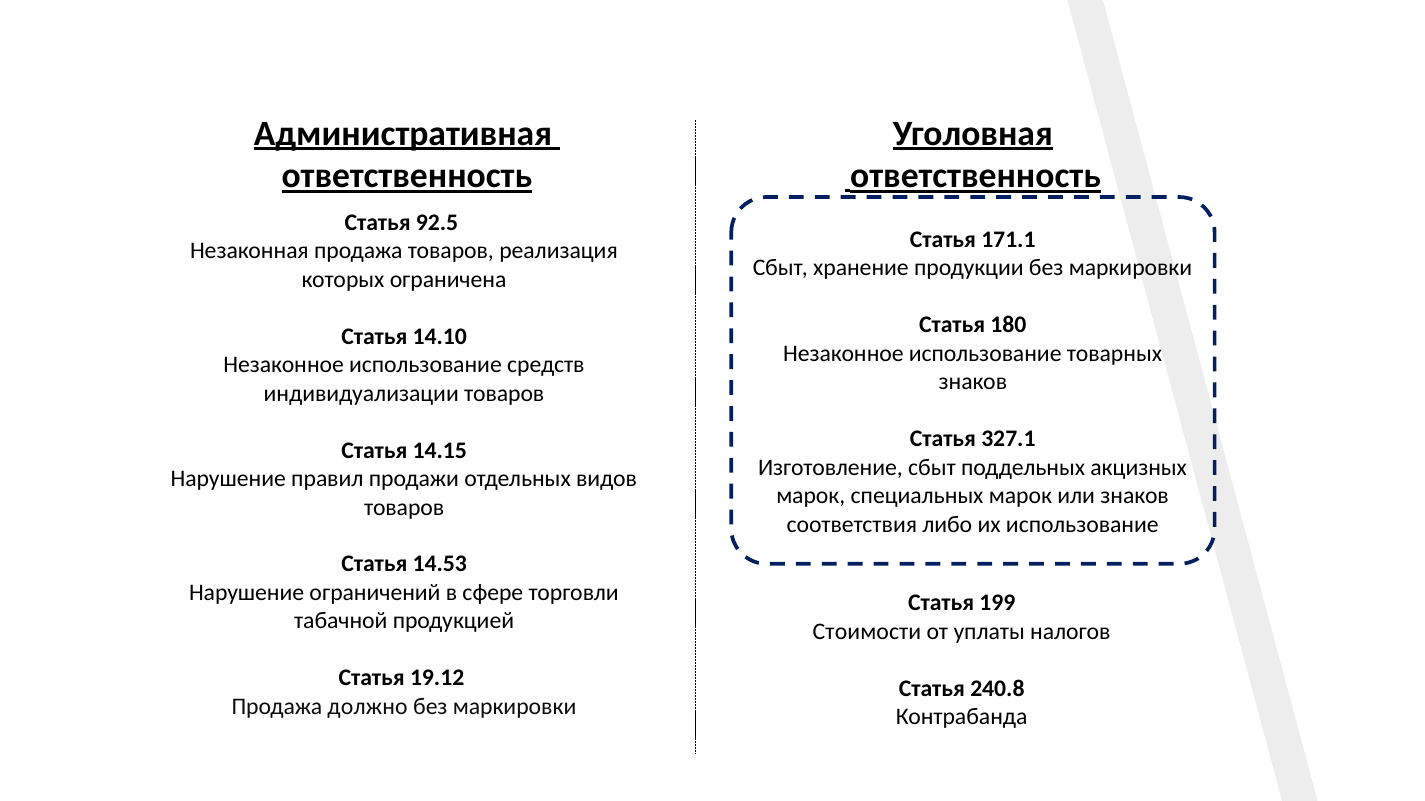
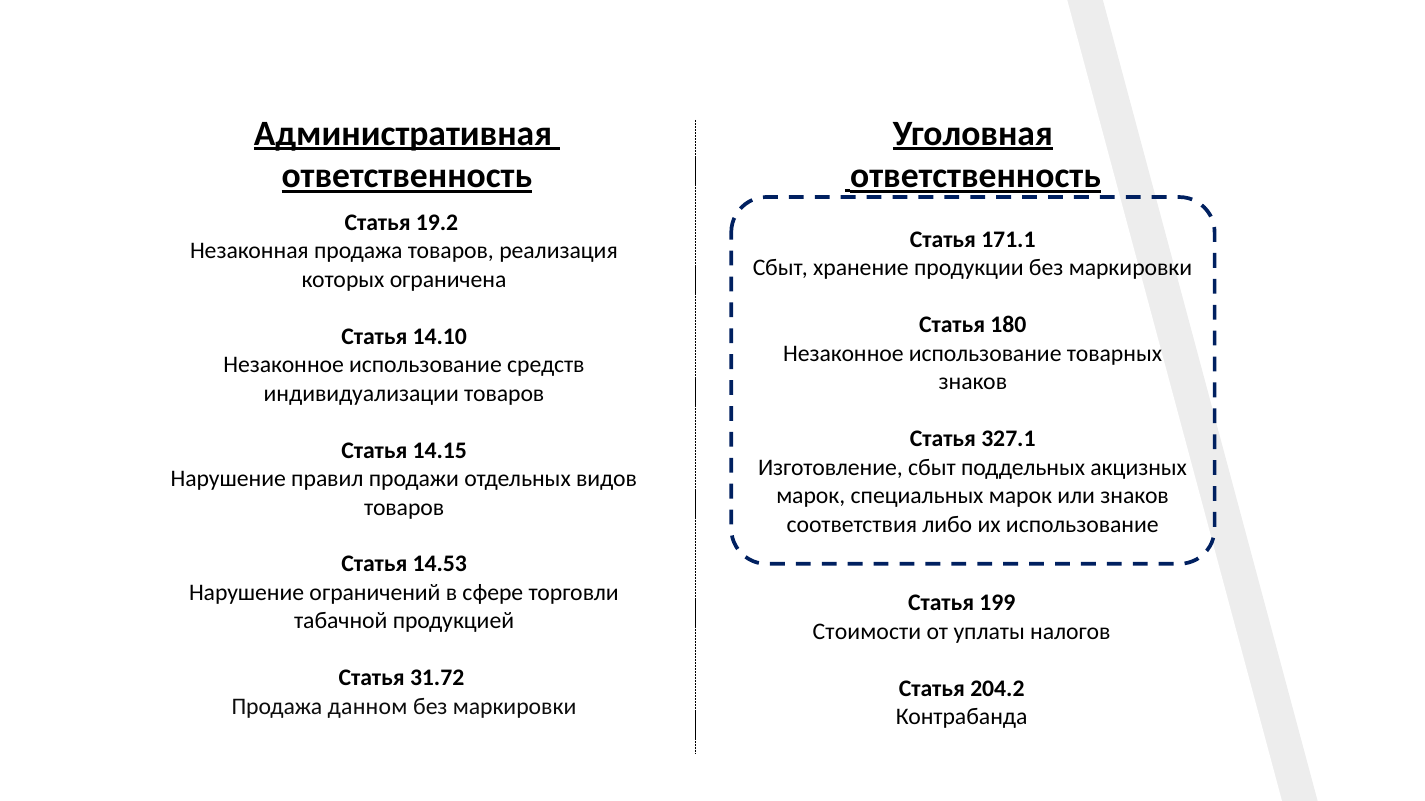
92.5: 92.5 -> 19.2 (437, 223)
19.12: 19.12 -> 31.72 (437, 678)
240.8: 240.8 -> 204.2 (997, 689)
должно: должно -> данном (368, 707)
